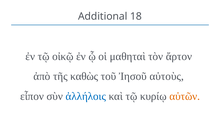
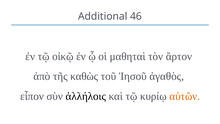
18: 18 -> 46 (136, 16)
αὐτοὺς: αὐτοὺς -> ἀγαθὸς (167, 76)
ἀλλήλοις colour: blue -> black (86, 96)
